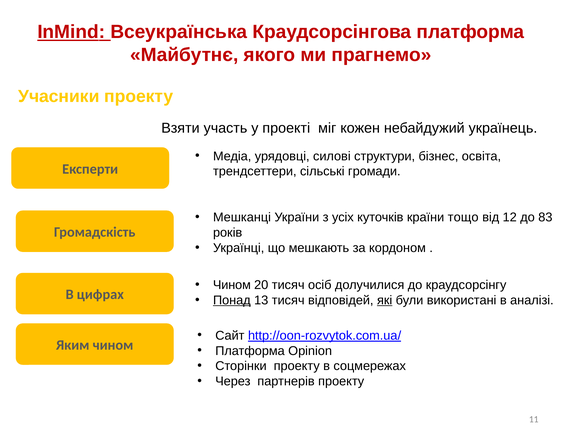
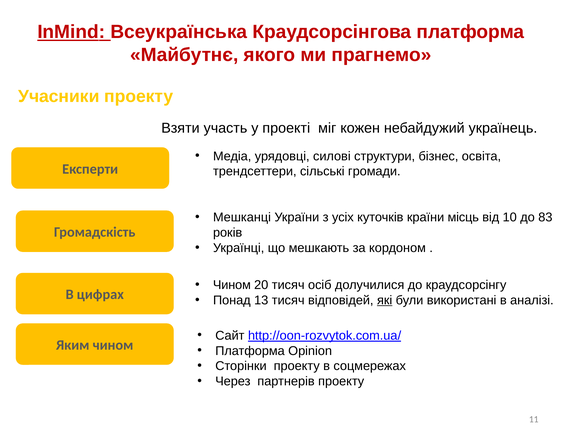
тощо: тощо -> місць (463, 217)
12: 12 -> 10 (510, 217)
Понад underline: present -> none (232, 300)
